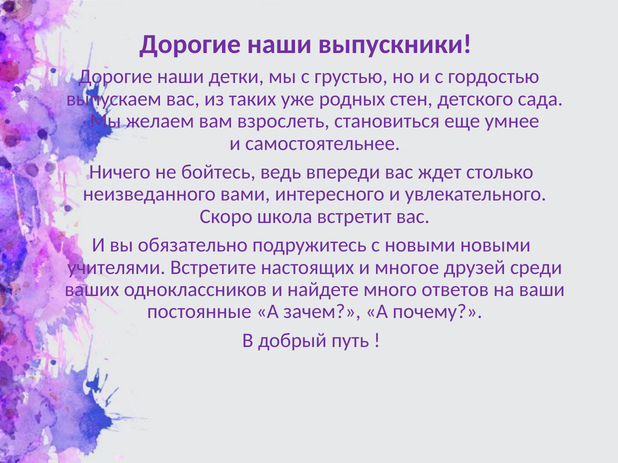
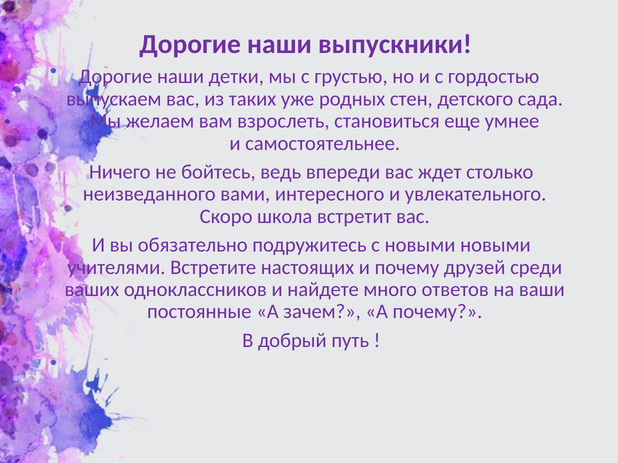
и многое: многое -> почему (407, 268)
